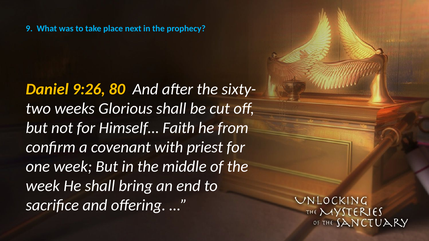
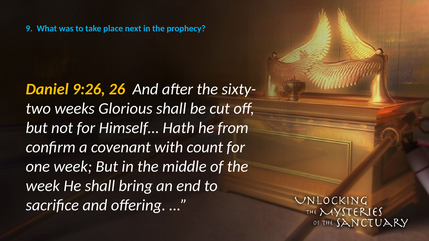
80: 80 -> 26 (117, 89)
Faith: Faith -> Hath (179, 128)
priest: priest -> count (205, 147)
